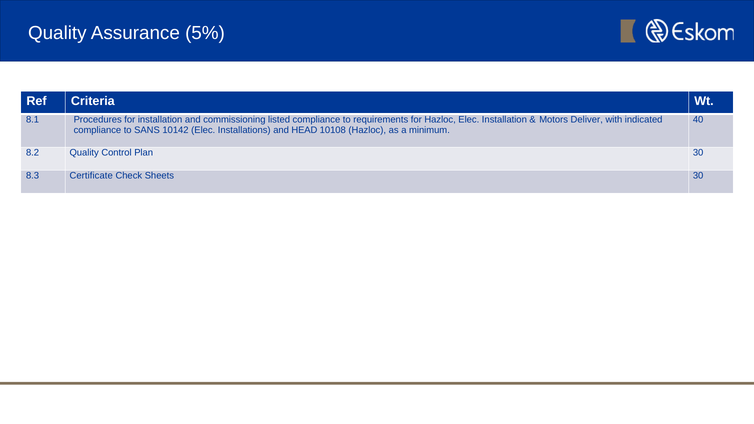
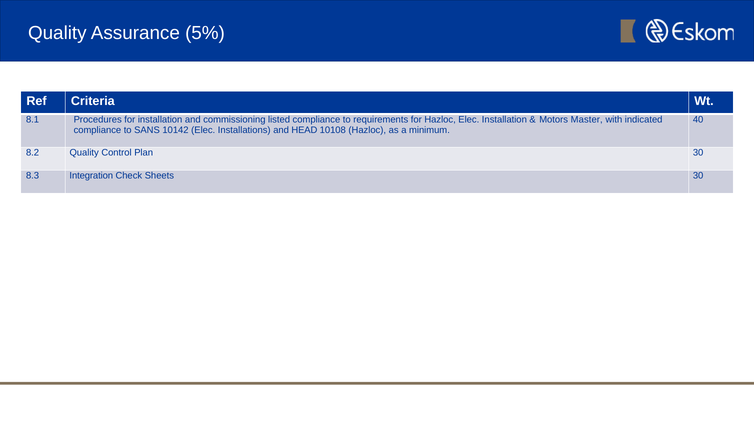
Deliver: Deliver -> Master (587, 119)
Certificate: Certificate -> Integration (91, 176)
